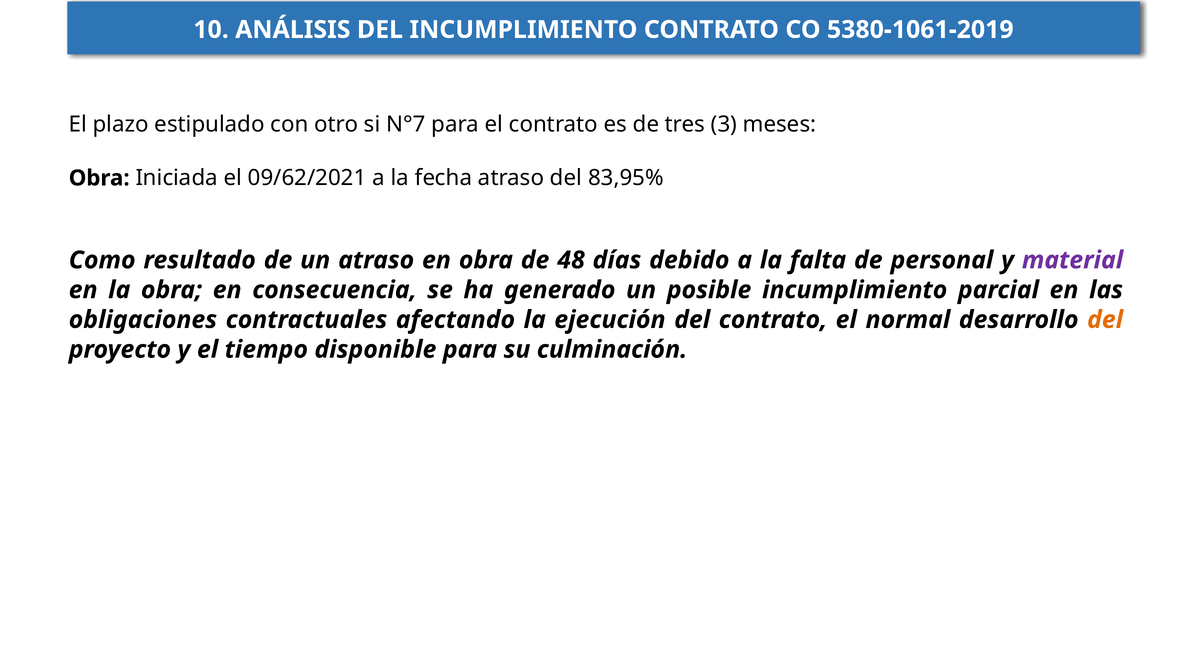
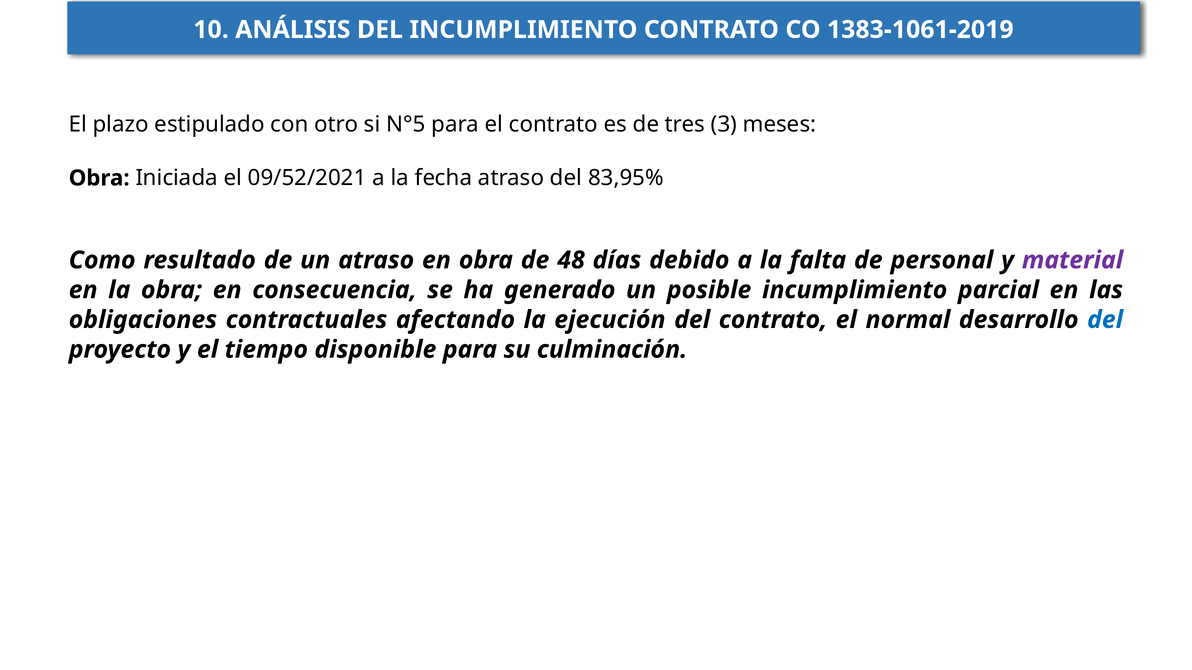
5380-1061-2019: 5380-1061-2019 -> 1383-1061-2019 (920, 30)
N°7: N°7 -> N°5 (406, 125)
09/62/2021: 09/62/2021 -> 09/52/2021 (307, 178)
del colour: orange -> blue (1105, 320)
